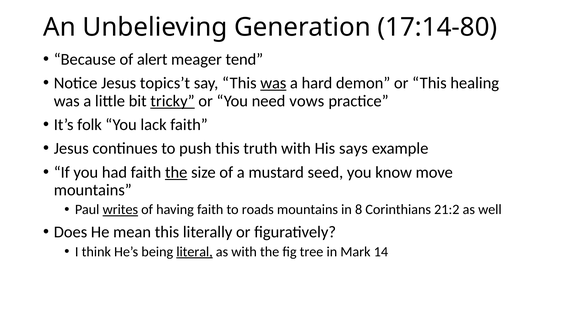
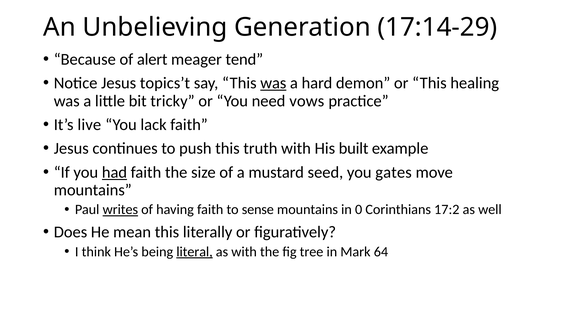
17:14-80: 17:14-80 -> 17:14-29 (437, 27)
tricky underline: present -> none (173, 101)
folk: folk -> live (89, 124)
says: says -> built (354, 148)
had underline: none -> present (114, 172)
the underline: present -> none (176, 172)
know: know -> gates (394, 172)
roads: roads -> sense (258, 209)
8: 8 -> 0 (359, 209)
21:2: 21:2 -> 17:2 (447, 209)
14: 14 -> 64 (381, 251)
